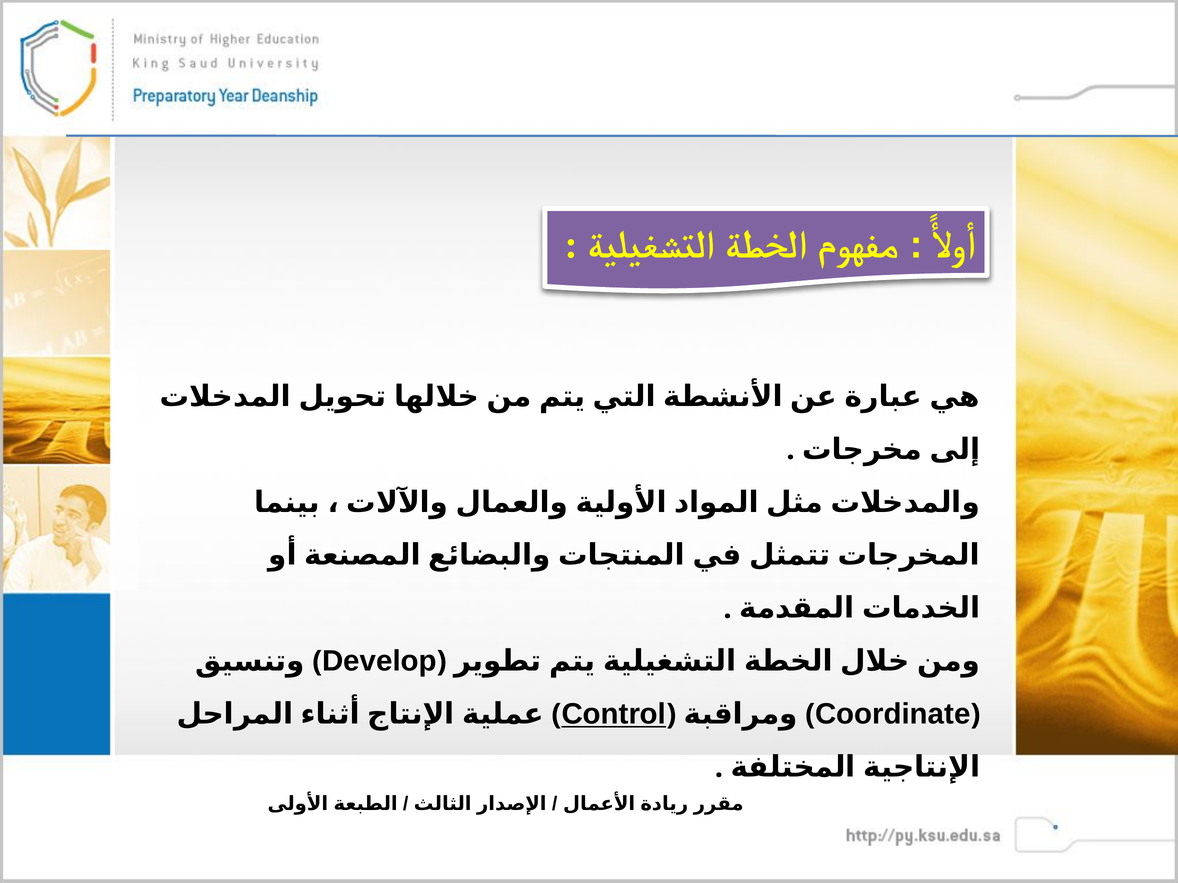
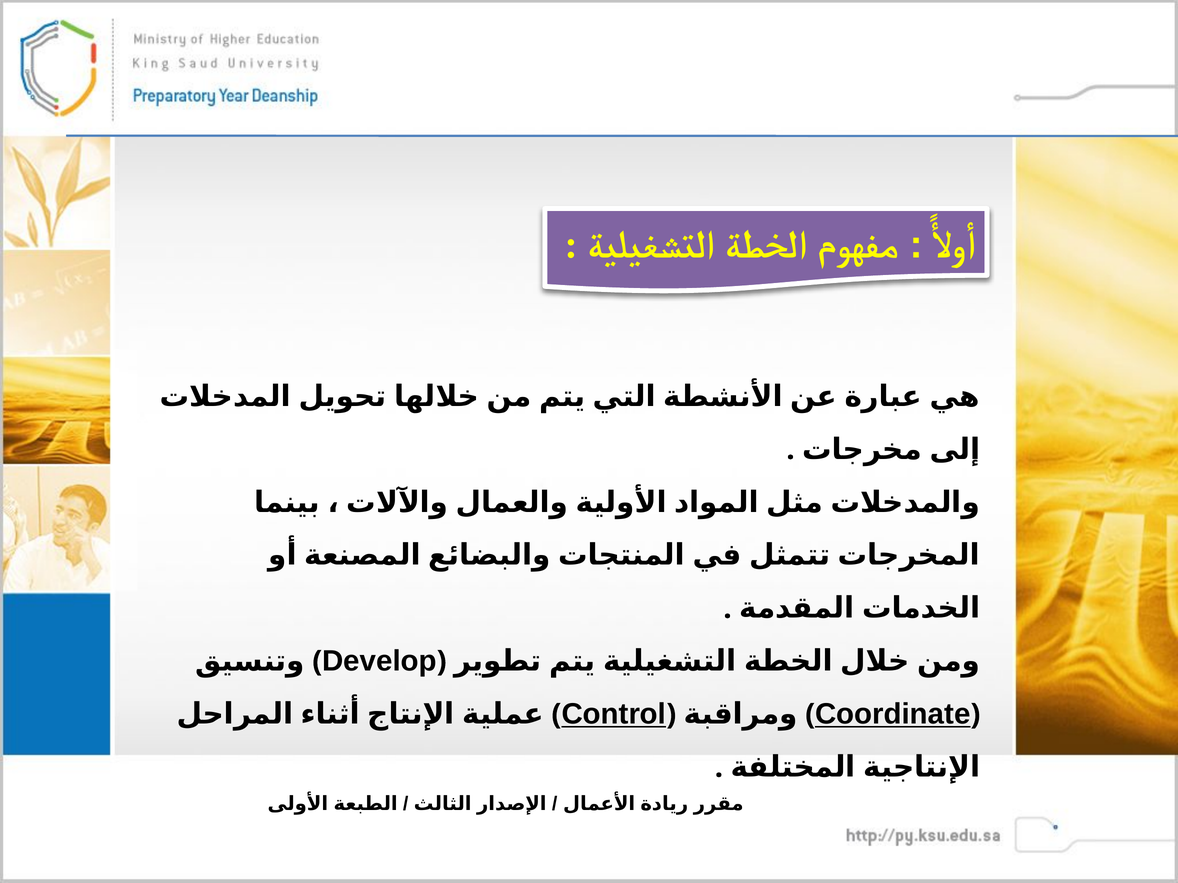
Coordinate underline: none -> present (893, 715)
